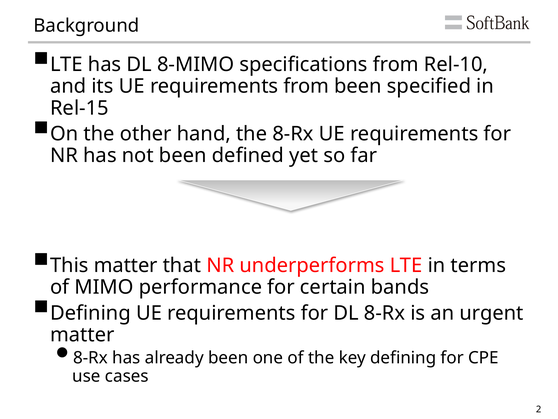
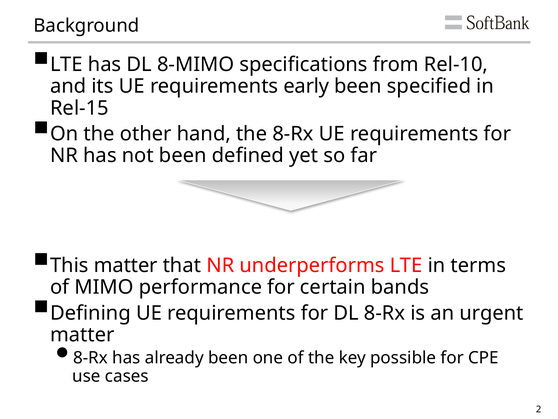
requirements from: from -> early (306, 86)
key defining: defining -> possible (403, 357)
